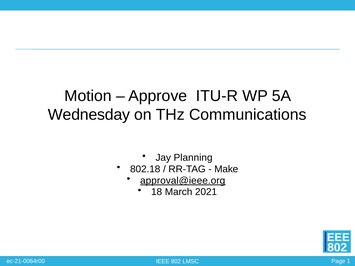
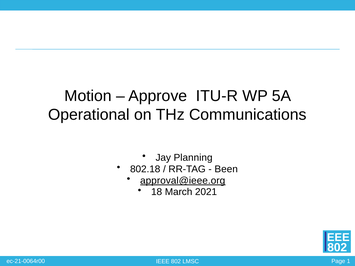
Wednesday: Wednesday -> Operational (89, 115)
Make: Make -> Been (226, 169)
